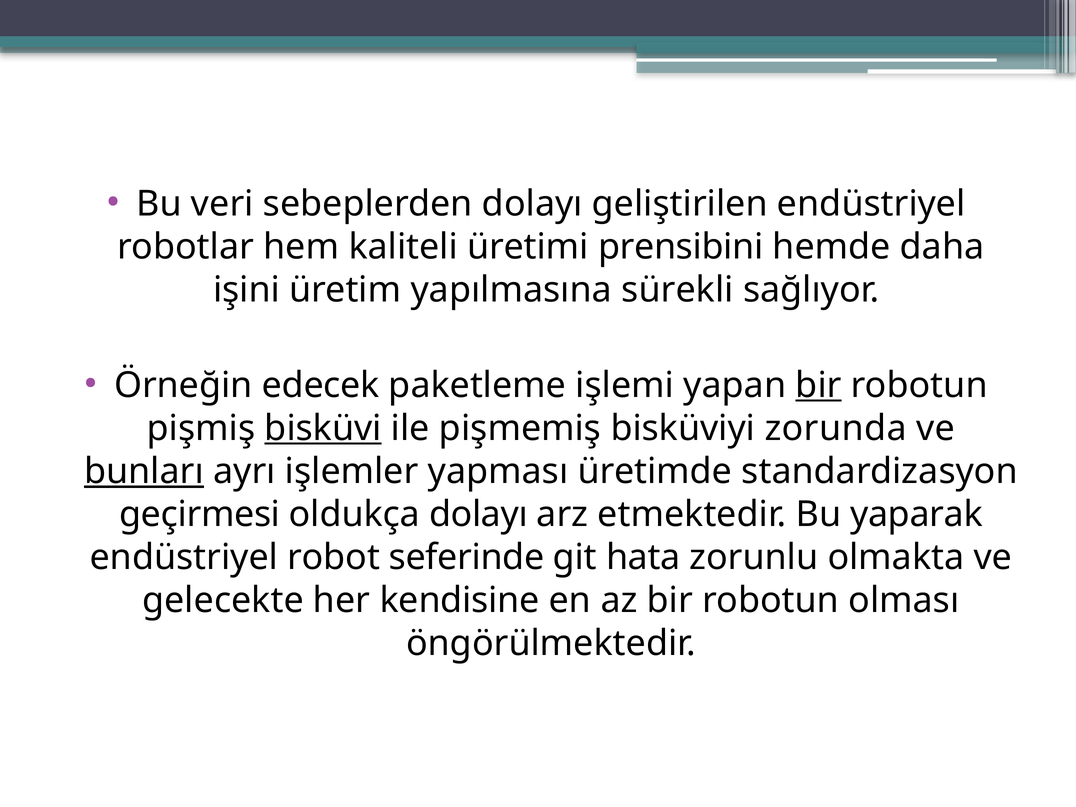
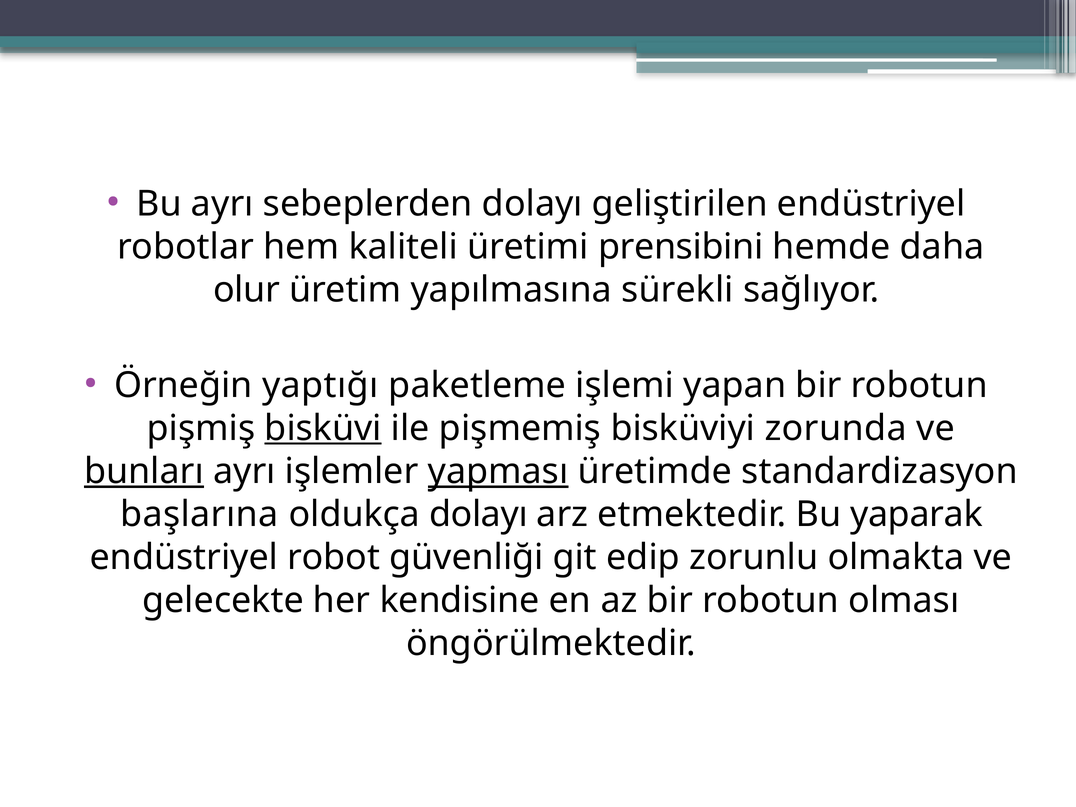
Bu veri: veri -> ayrı (222, 204)
işini: işini -> olur (247, 290)
edecek: edecek -> yaptığı (320, 385)
bir underline: present -> none (819, 385)
yapması underline: none -> present (498, 471)
geçirmesi: geçirmesi -> başlarına (199, 514)
seferinde: seferinde -> güvenliği (466, 557)
hata: hata -> edip (643, 557)
